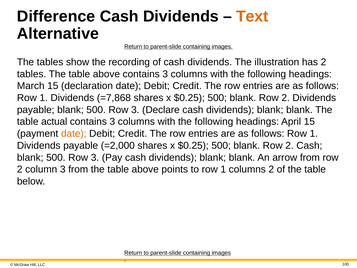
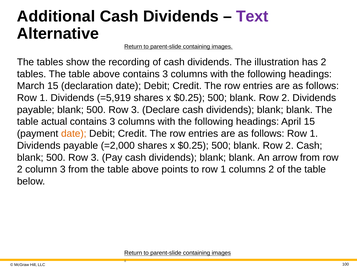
Difference: Difference -> Additional (56, 16)
Text colour: orange -> purple (252, 16)
=7,868: =7,868 -> =5,919 (114, 98)
